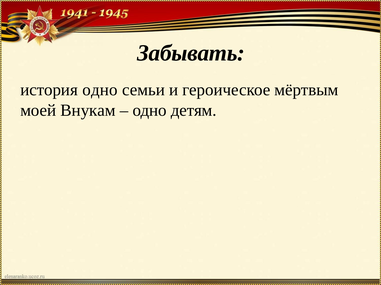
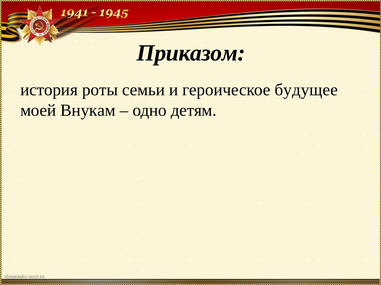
Забывать: Забывать -> Приказом (191, 53)
история одно: одно -> роты (100, 90)
мёртвым: мёртвым -> будущее (306, 90)
